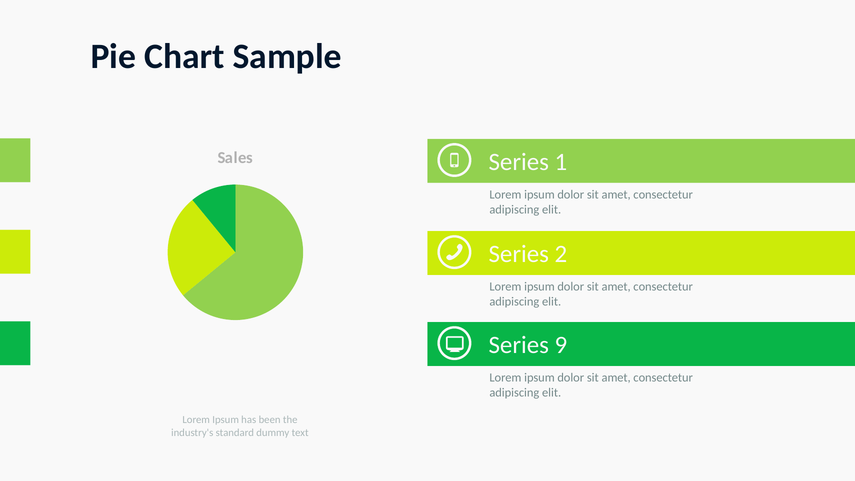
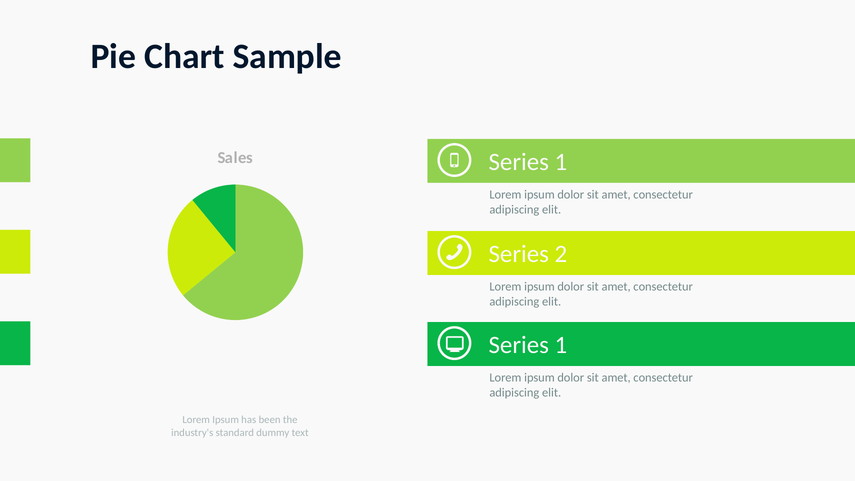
9: 9 -> 1 (561, 345)
